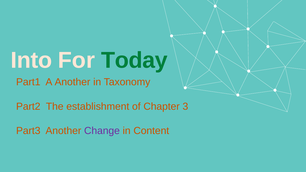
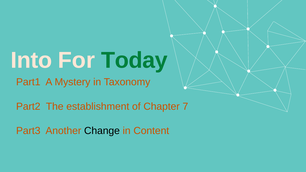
A Another: Another -> Mystery (73, 82)
3: 3 -> 7 (185, 106)
Change colour: purple -> black (102, 131)
